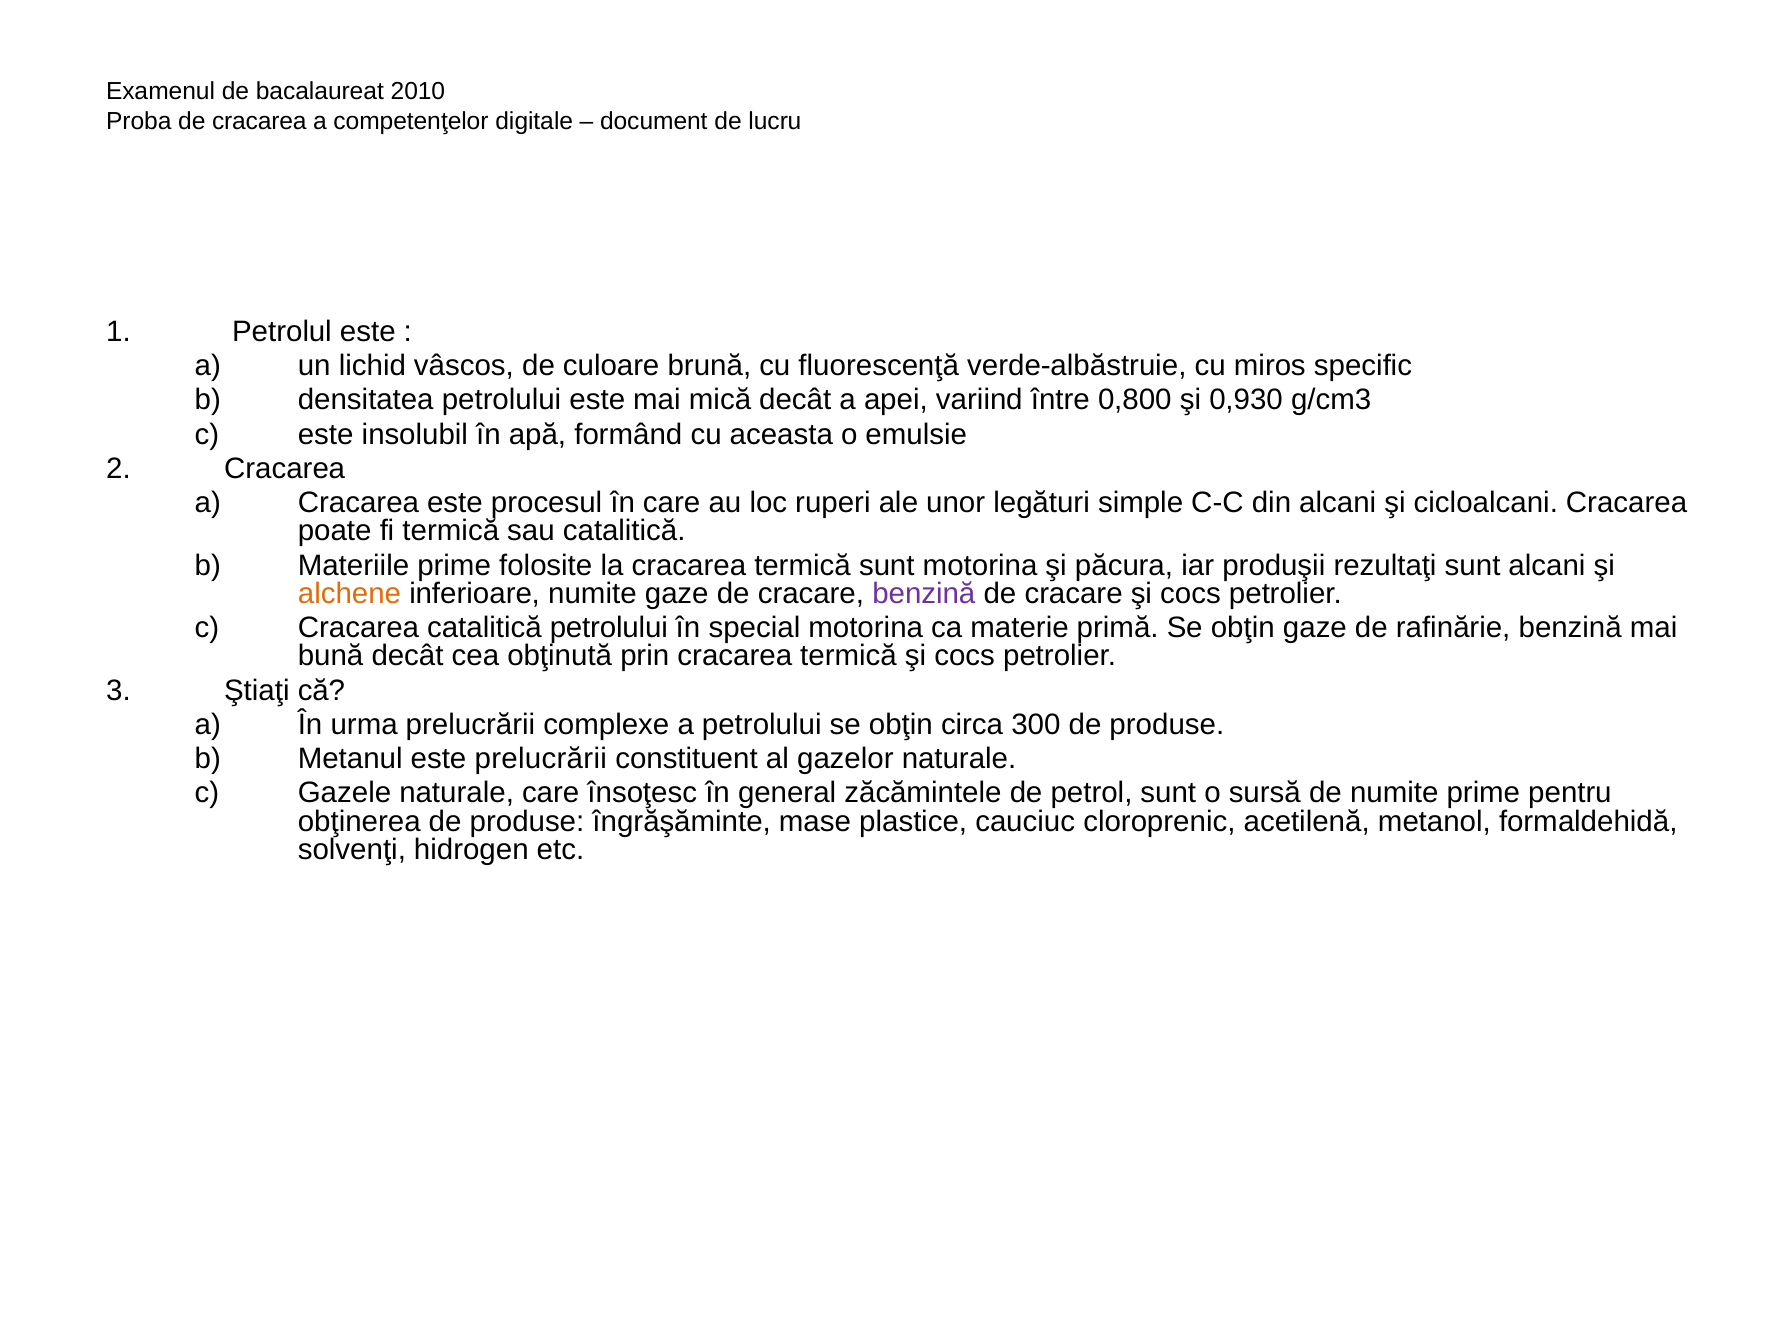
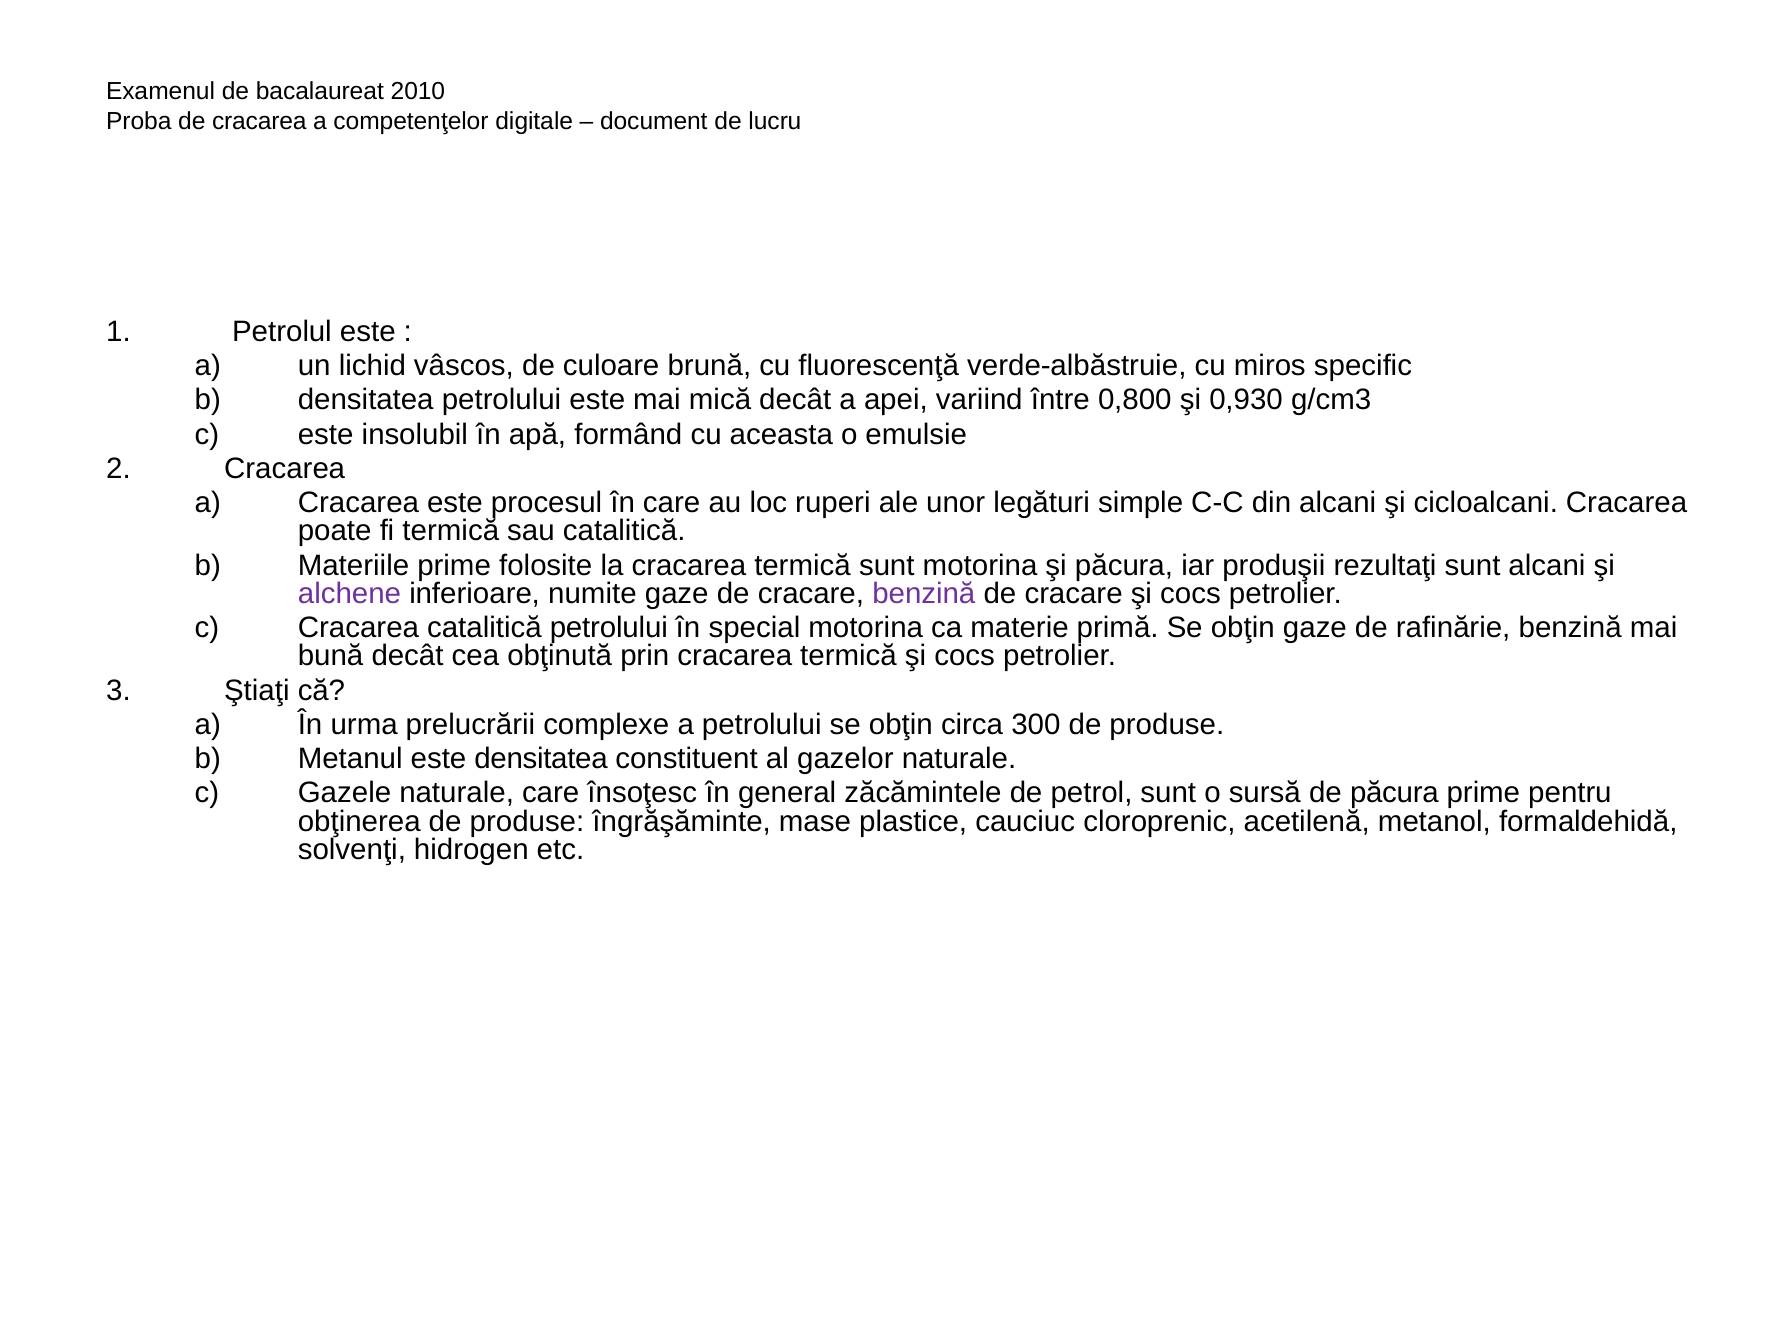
alchene colour: orange -> purple (349, 593)
este prelucrării: prelucrării -> densitatea (541, 759)
de numite: numite -> păcura (1394, 793)
